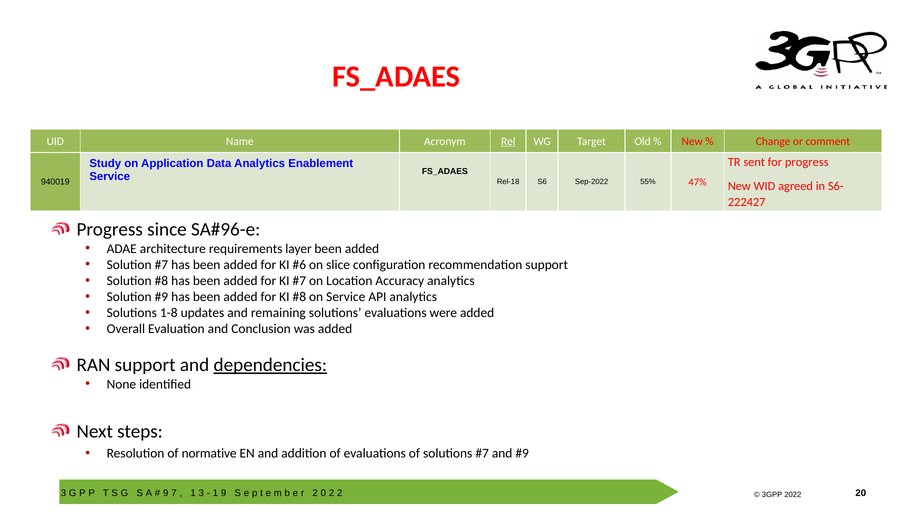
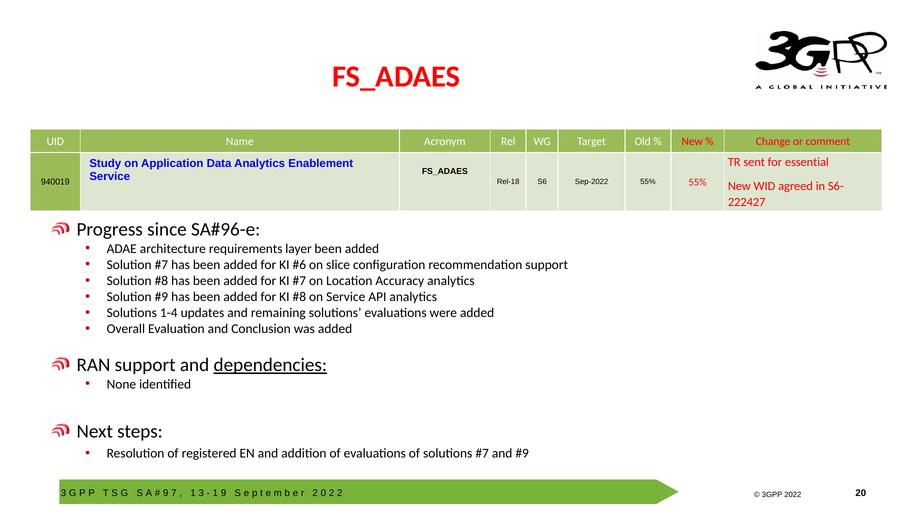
Rel underline: present -> none (508, 141)
for progress: progress -> essential (807, 162)
55% 47%: 47% -> 55% (698, 182)
1-8: 1-8 -> 1-4 (169, 313)
normative: normative -> registered (209, 454)
